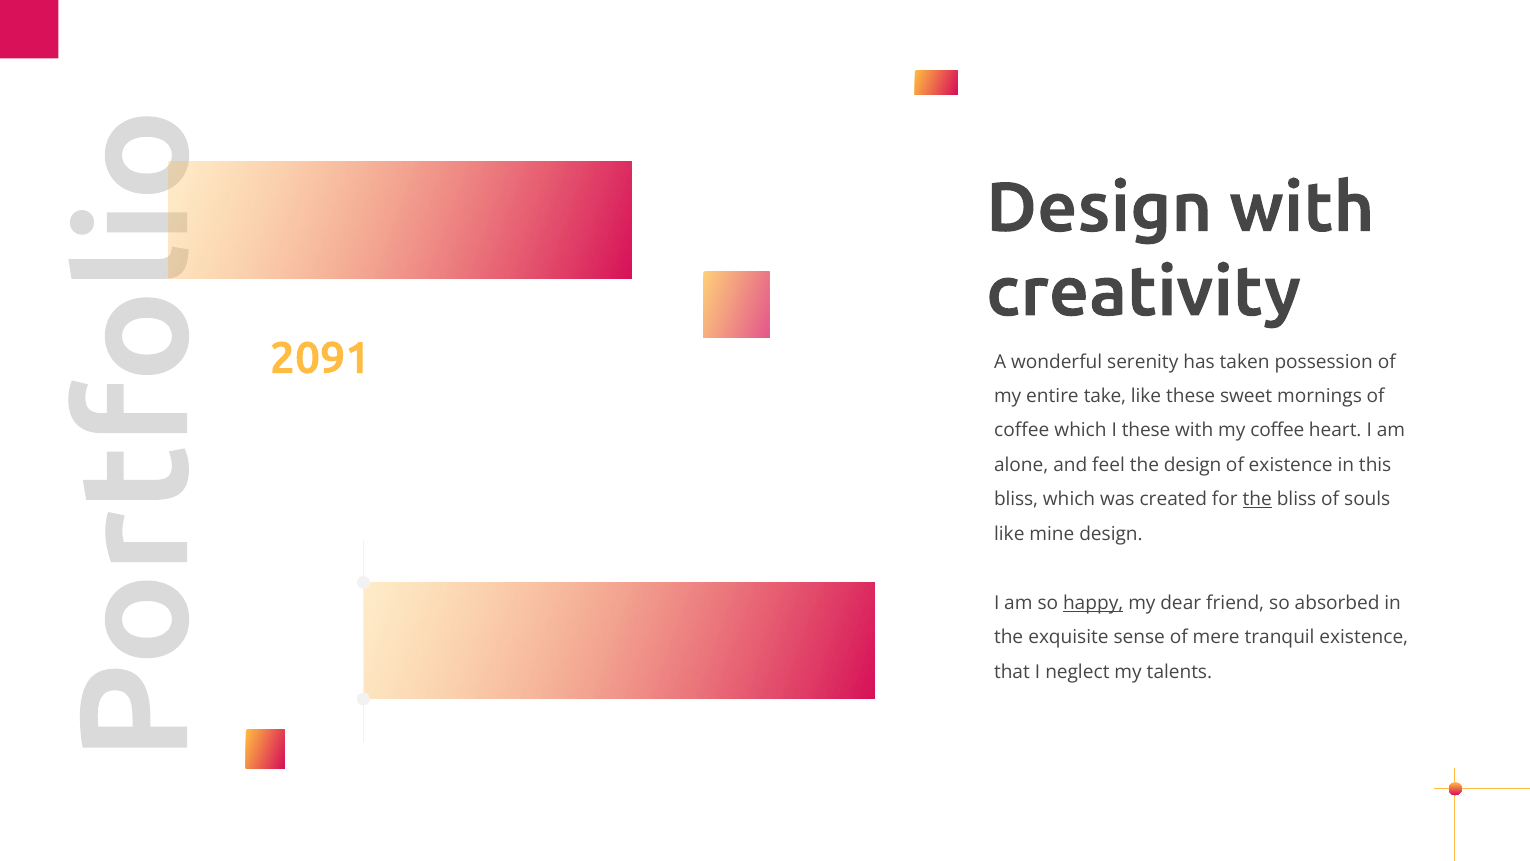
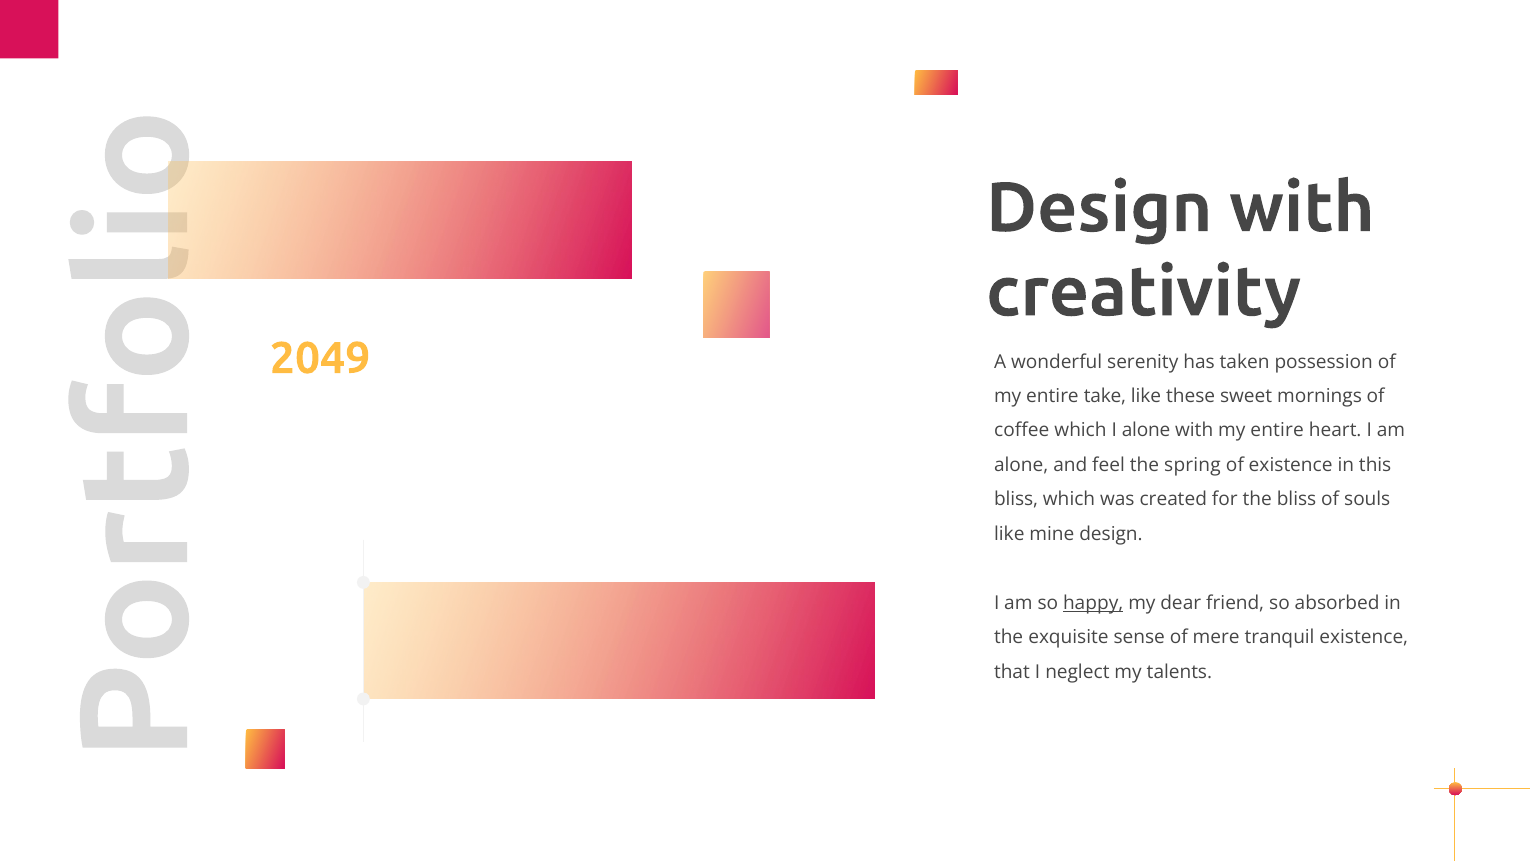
2091: 2091 -> 2049 (320, 358)
I these: these -> alone (1146, 430)
with my coffee: coffee -> entire (1277, 430)
the design: design -> spring (1192, 465)
the underline: present -> none (1257, 499)
